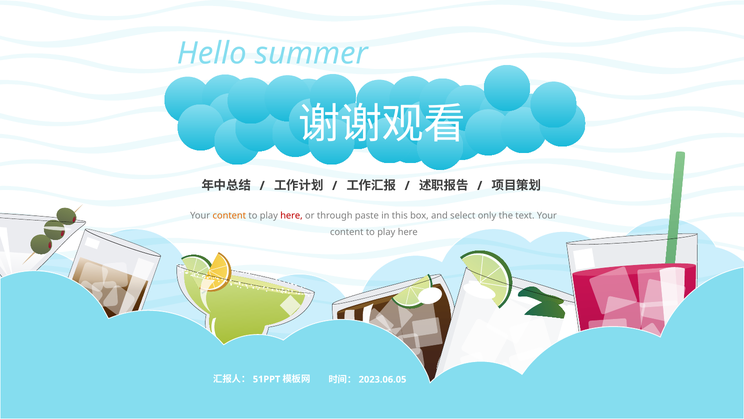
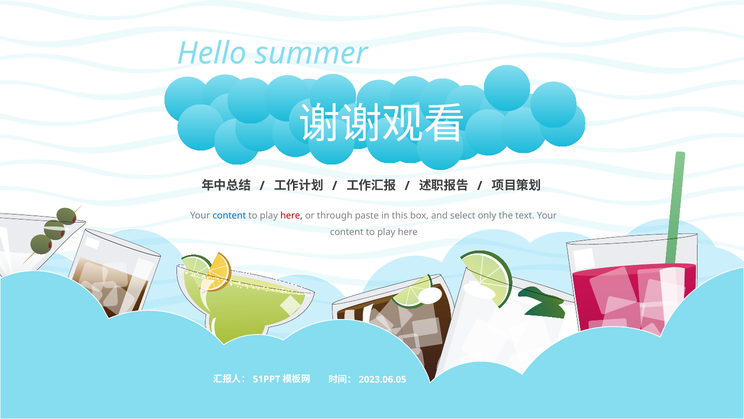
content colour: orange -> blue (229, 215)
